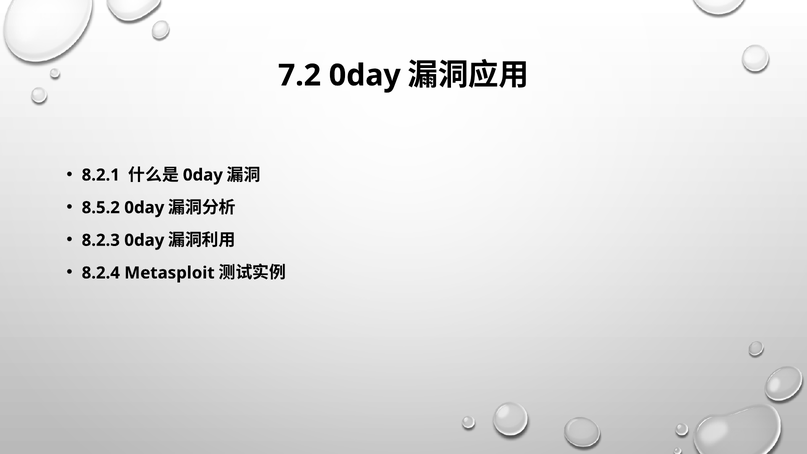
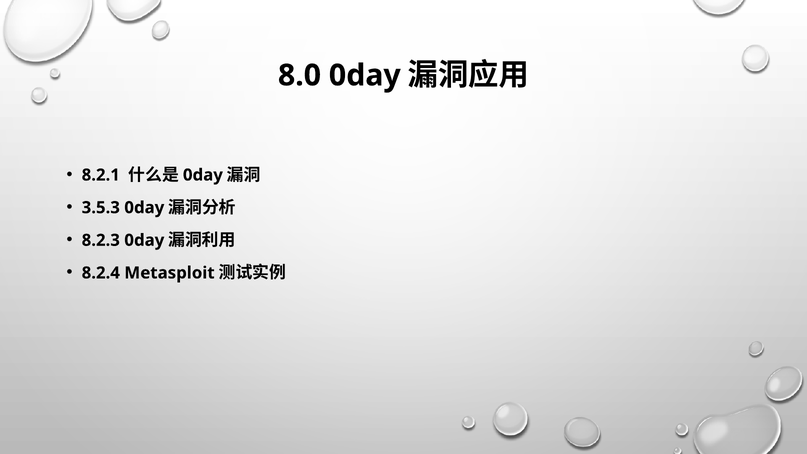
7.2: 7.2 -> 8.0 (299, 75)
8.5.2: 8.5.2 -> 3.5.3 (101, 208)
